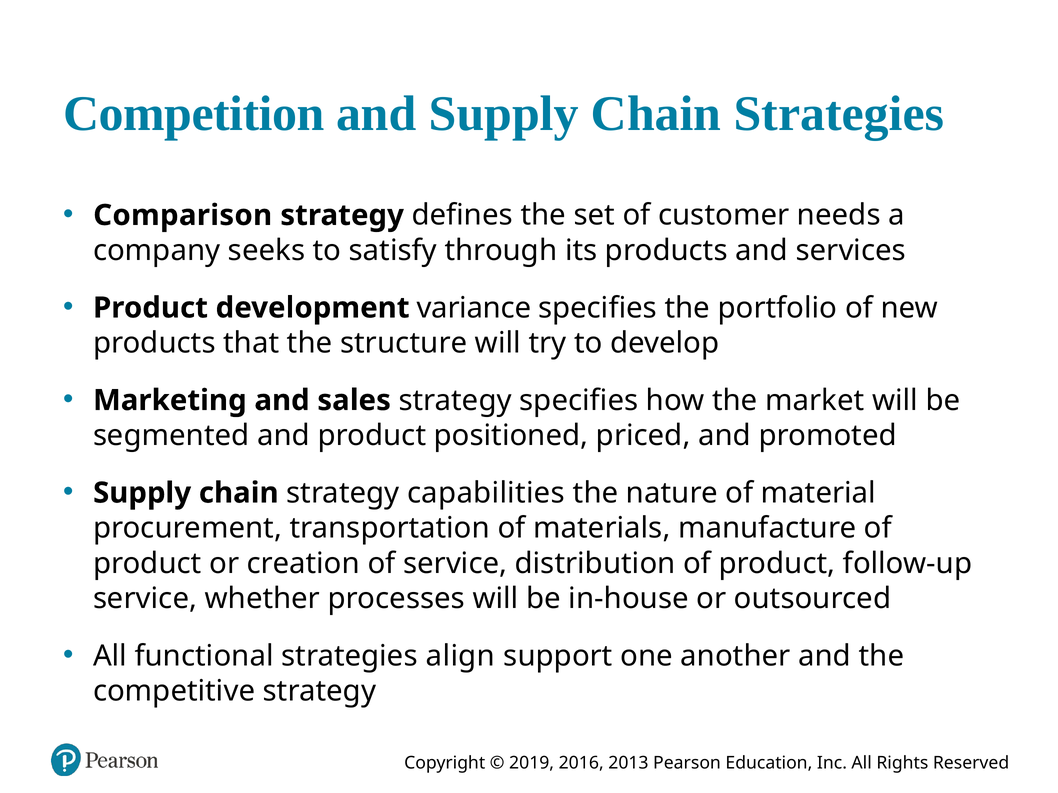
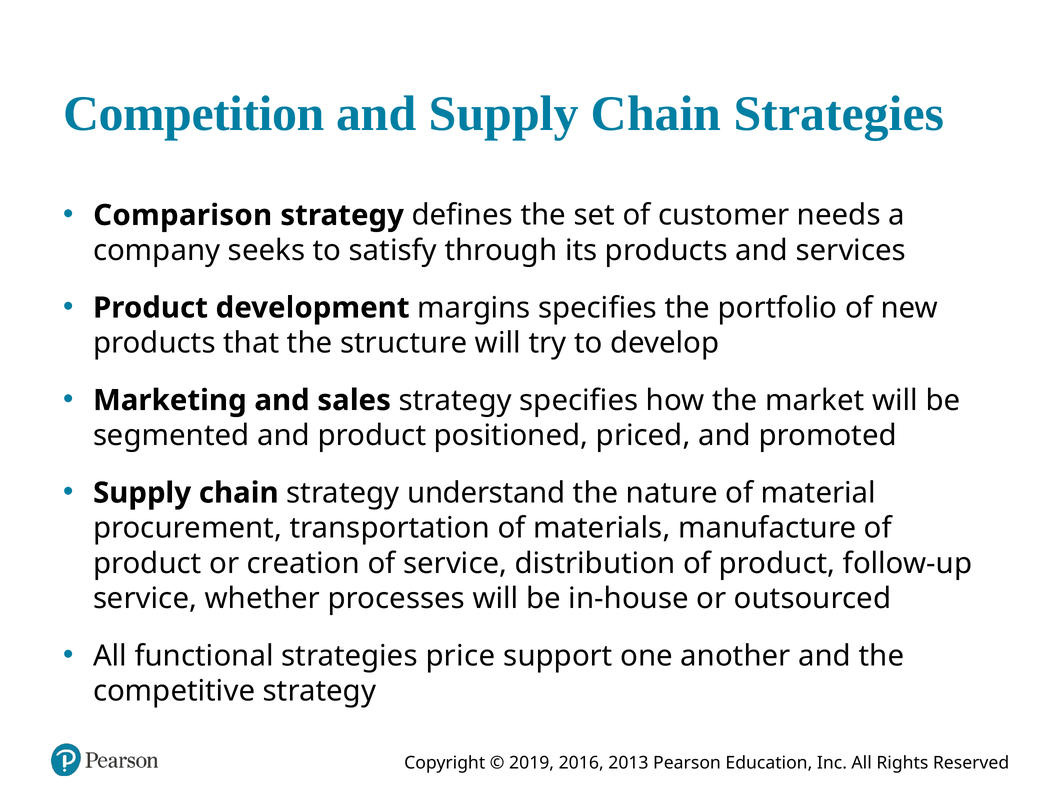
variance: variance -> margins (474, 308)
capabilities: capabilities -> understand (486, 493)
align: align -> price (460, 656)
